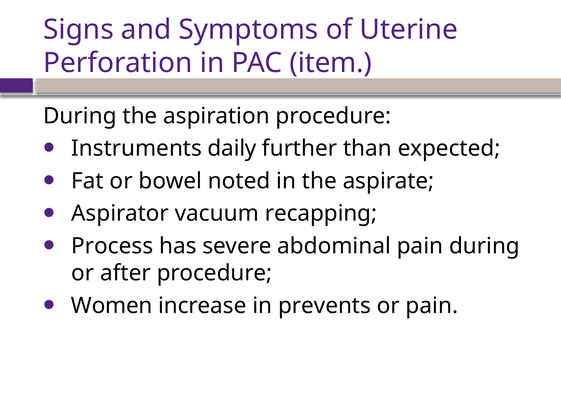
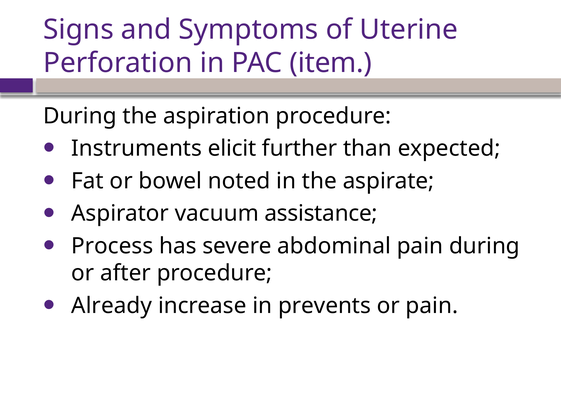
daily: daily -> elicit (232, 149)
recapping: recapping -> assistance (321, 214)
Women: Women -> Already (112, 306)
